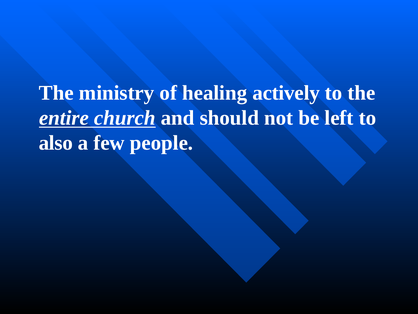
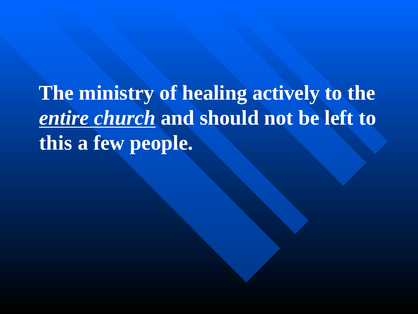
also: also -> this (56, 143)
